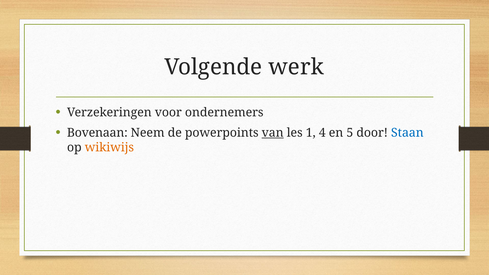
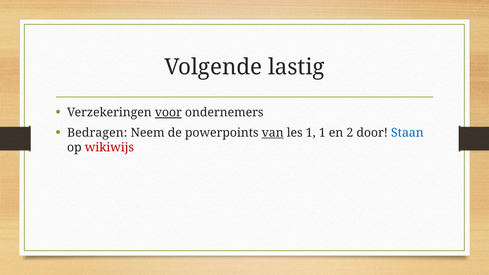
werk: werk -> lastig (296, 67)
voor underline: none -> present (168, 113)
Bovenaan: Bovenaan -> Bedragen (97, 133)
1 4: 4 -> 1 (322, 133)
5: 5 -> 2 (350, 133)
wikiwijs colour: orange -> red (109, 147)
